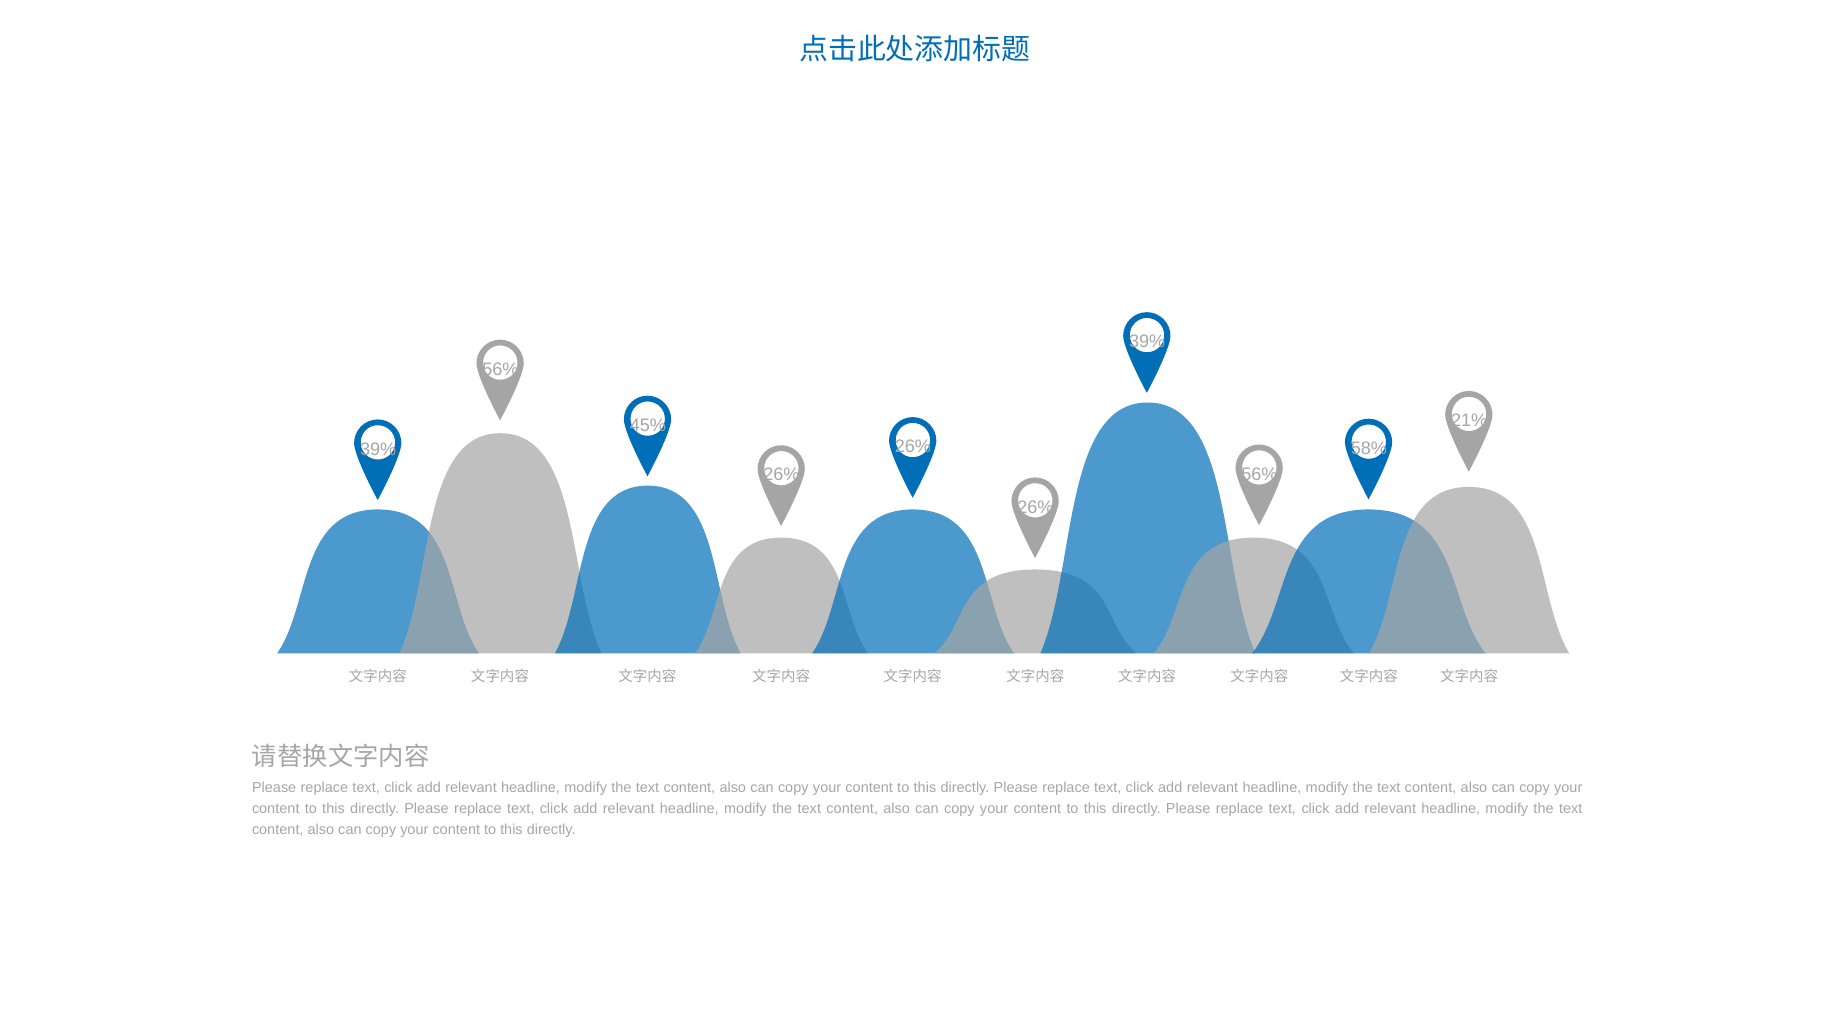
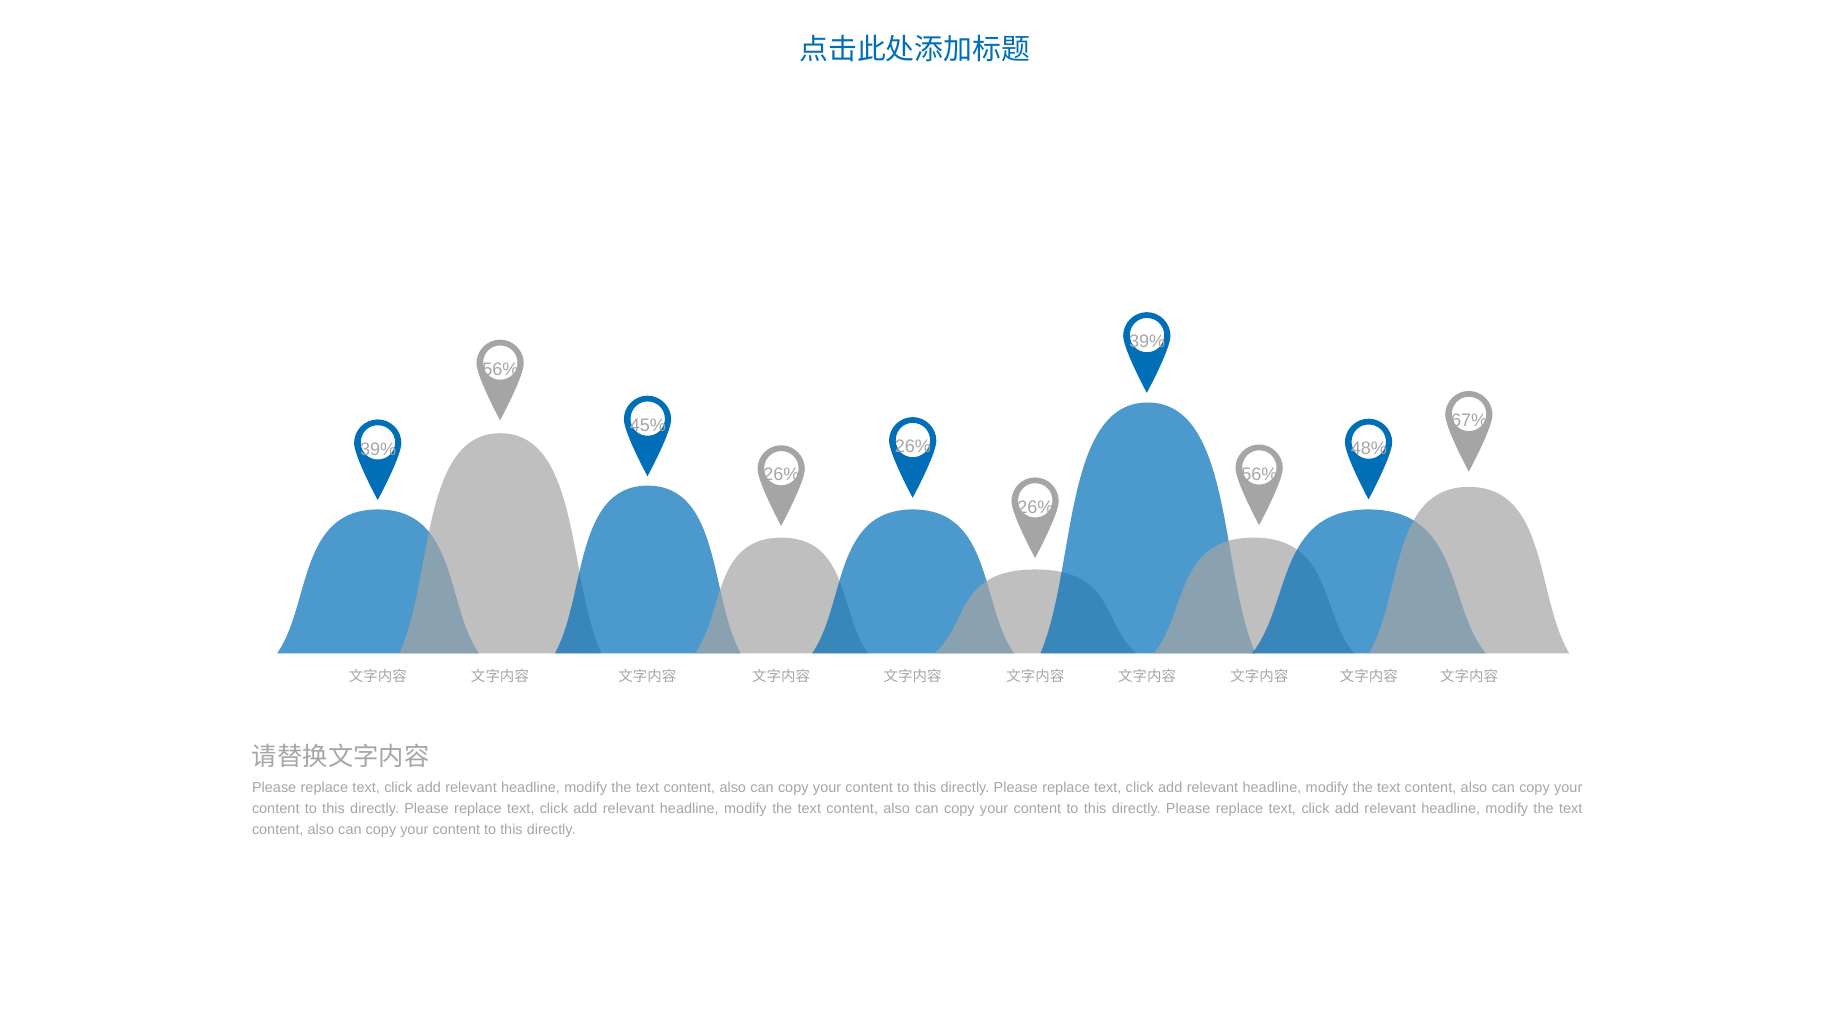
21%: 21% -> 67% (1469, 420)
58%: 58% -> 48% (1369, 448)
